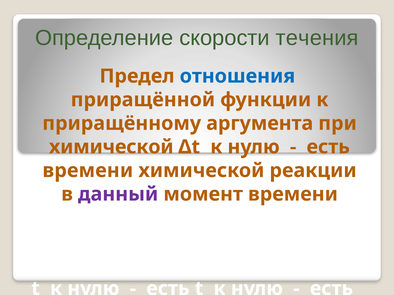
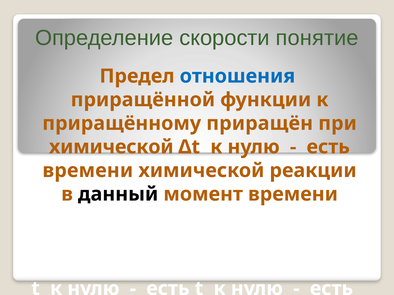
течения: течения -> понятие (317, 38)
аргумента: аргумента -> приращён (260, 124)
данный colour: purple -> black (118, 194)
